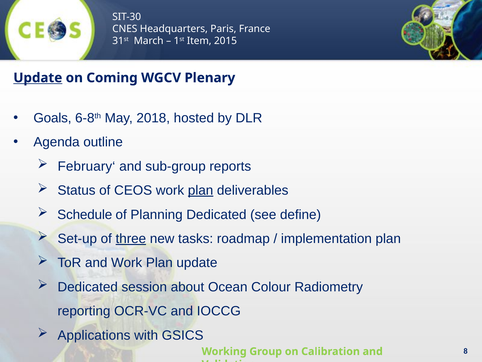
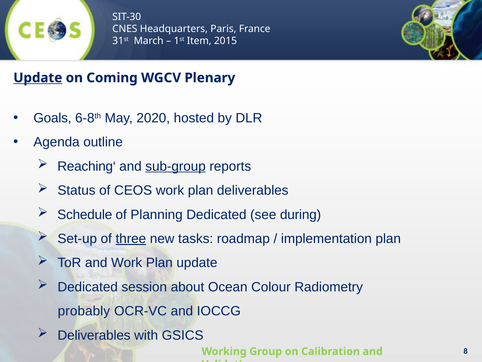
2018: 2018 -> 2020 (153, 118)
February‘: February‘ -> Reaching‘ (87, 166)
sub-group underline: none -> present (176, 166)
plan underline: present -> none (201, 190)
define: define -> during (301, 214)
reporting: reporting -> probably (84, 311)
Applications: Applications -> Deliverables (94, 335)
